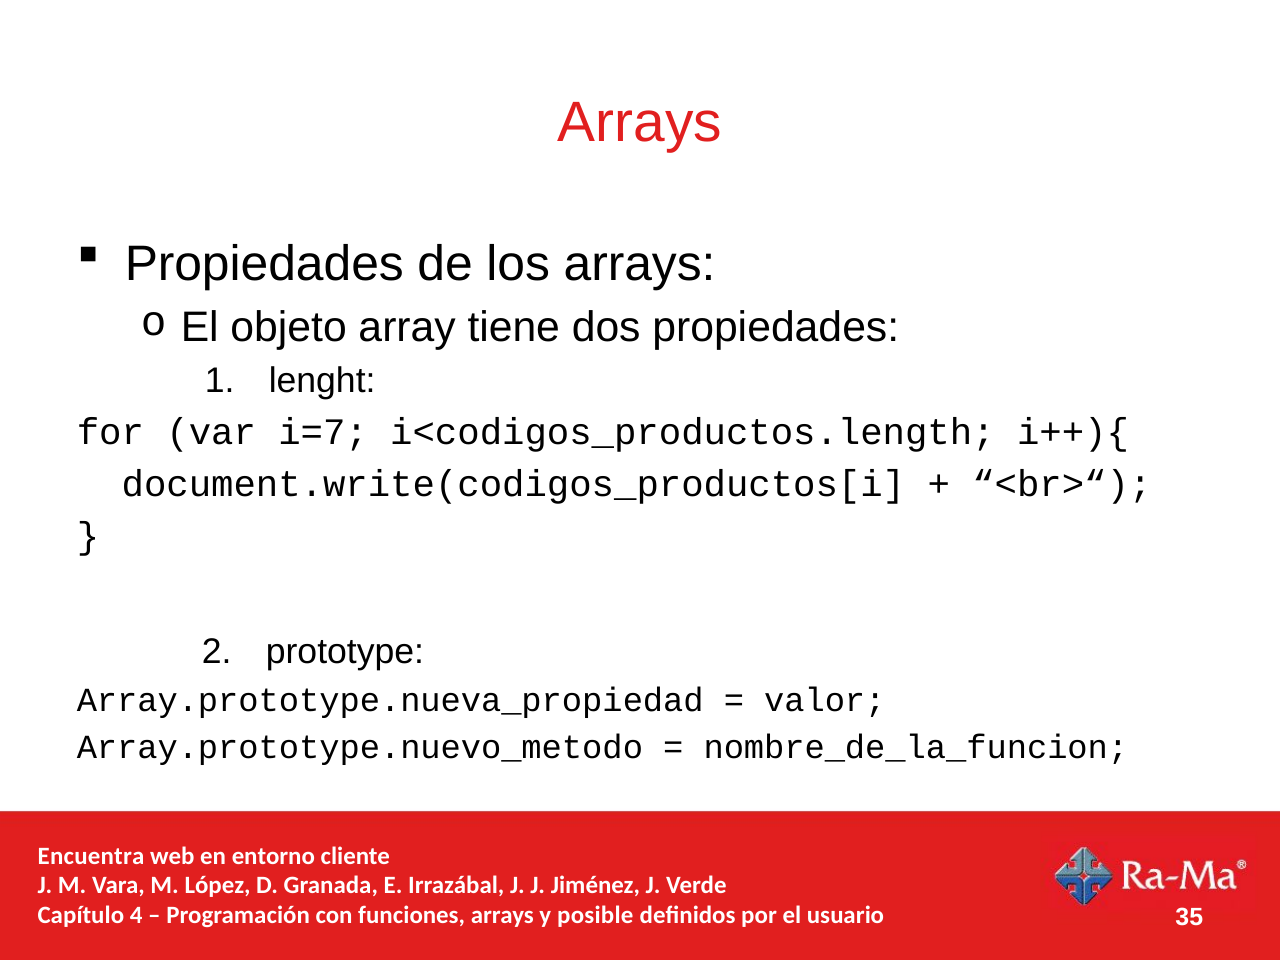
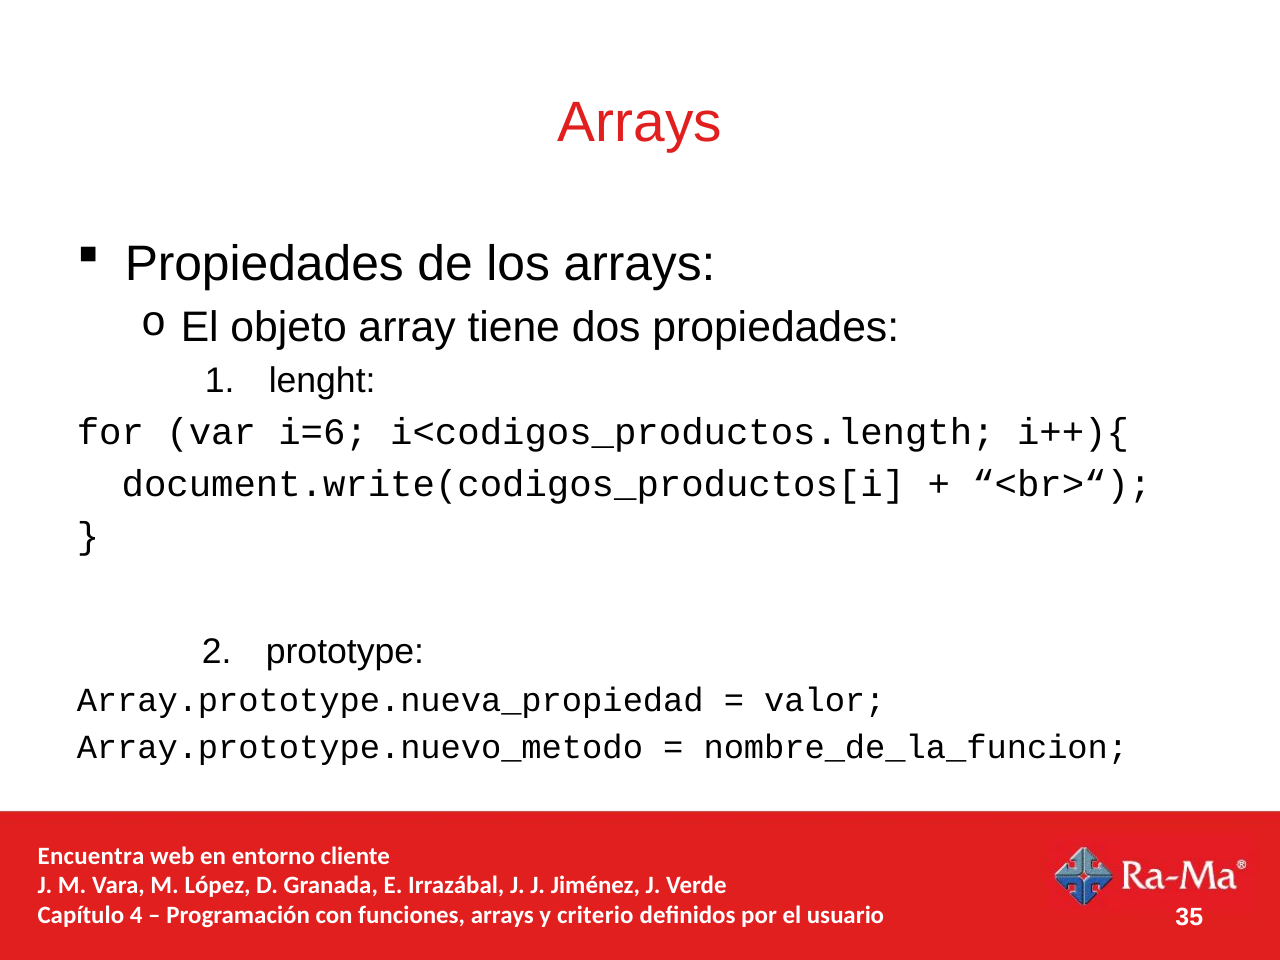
i=7: i=7 -> i=6 (323, 432)
posible: posible -> criterio (595, 916)
